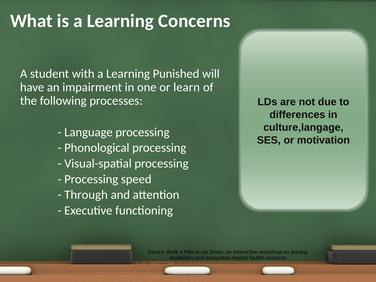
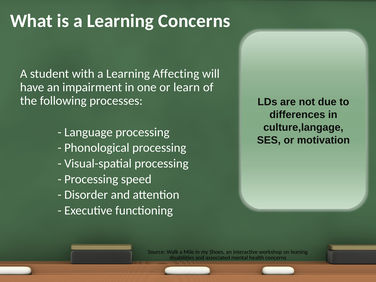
Punished: Punished -> Affecting (176, 74)
Through: Through -> Disorder (86, 195)
